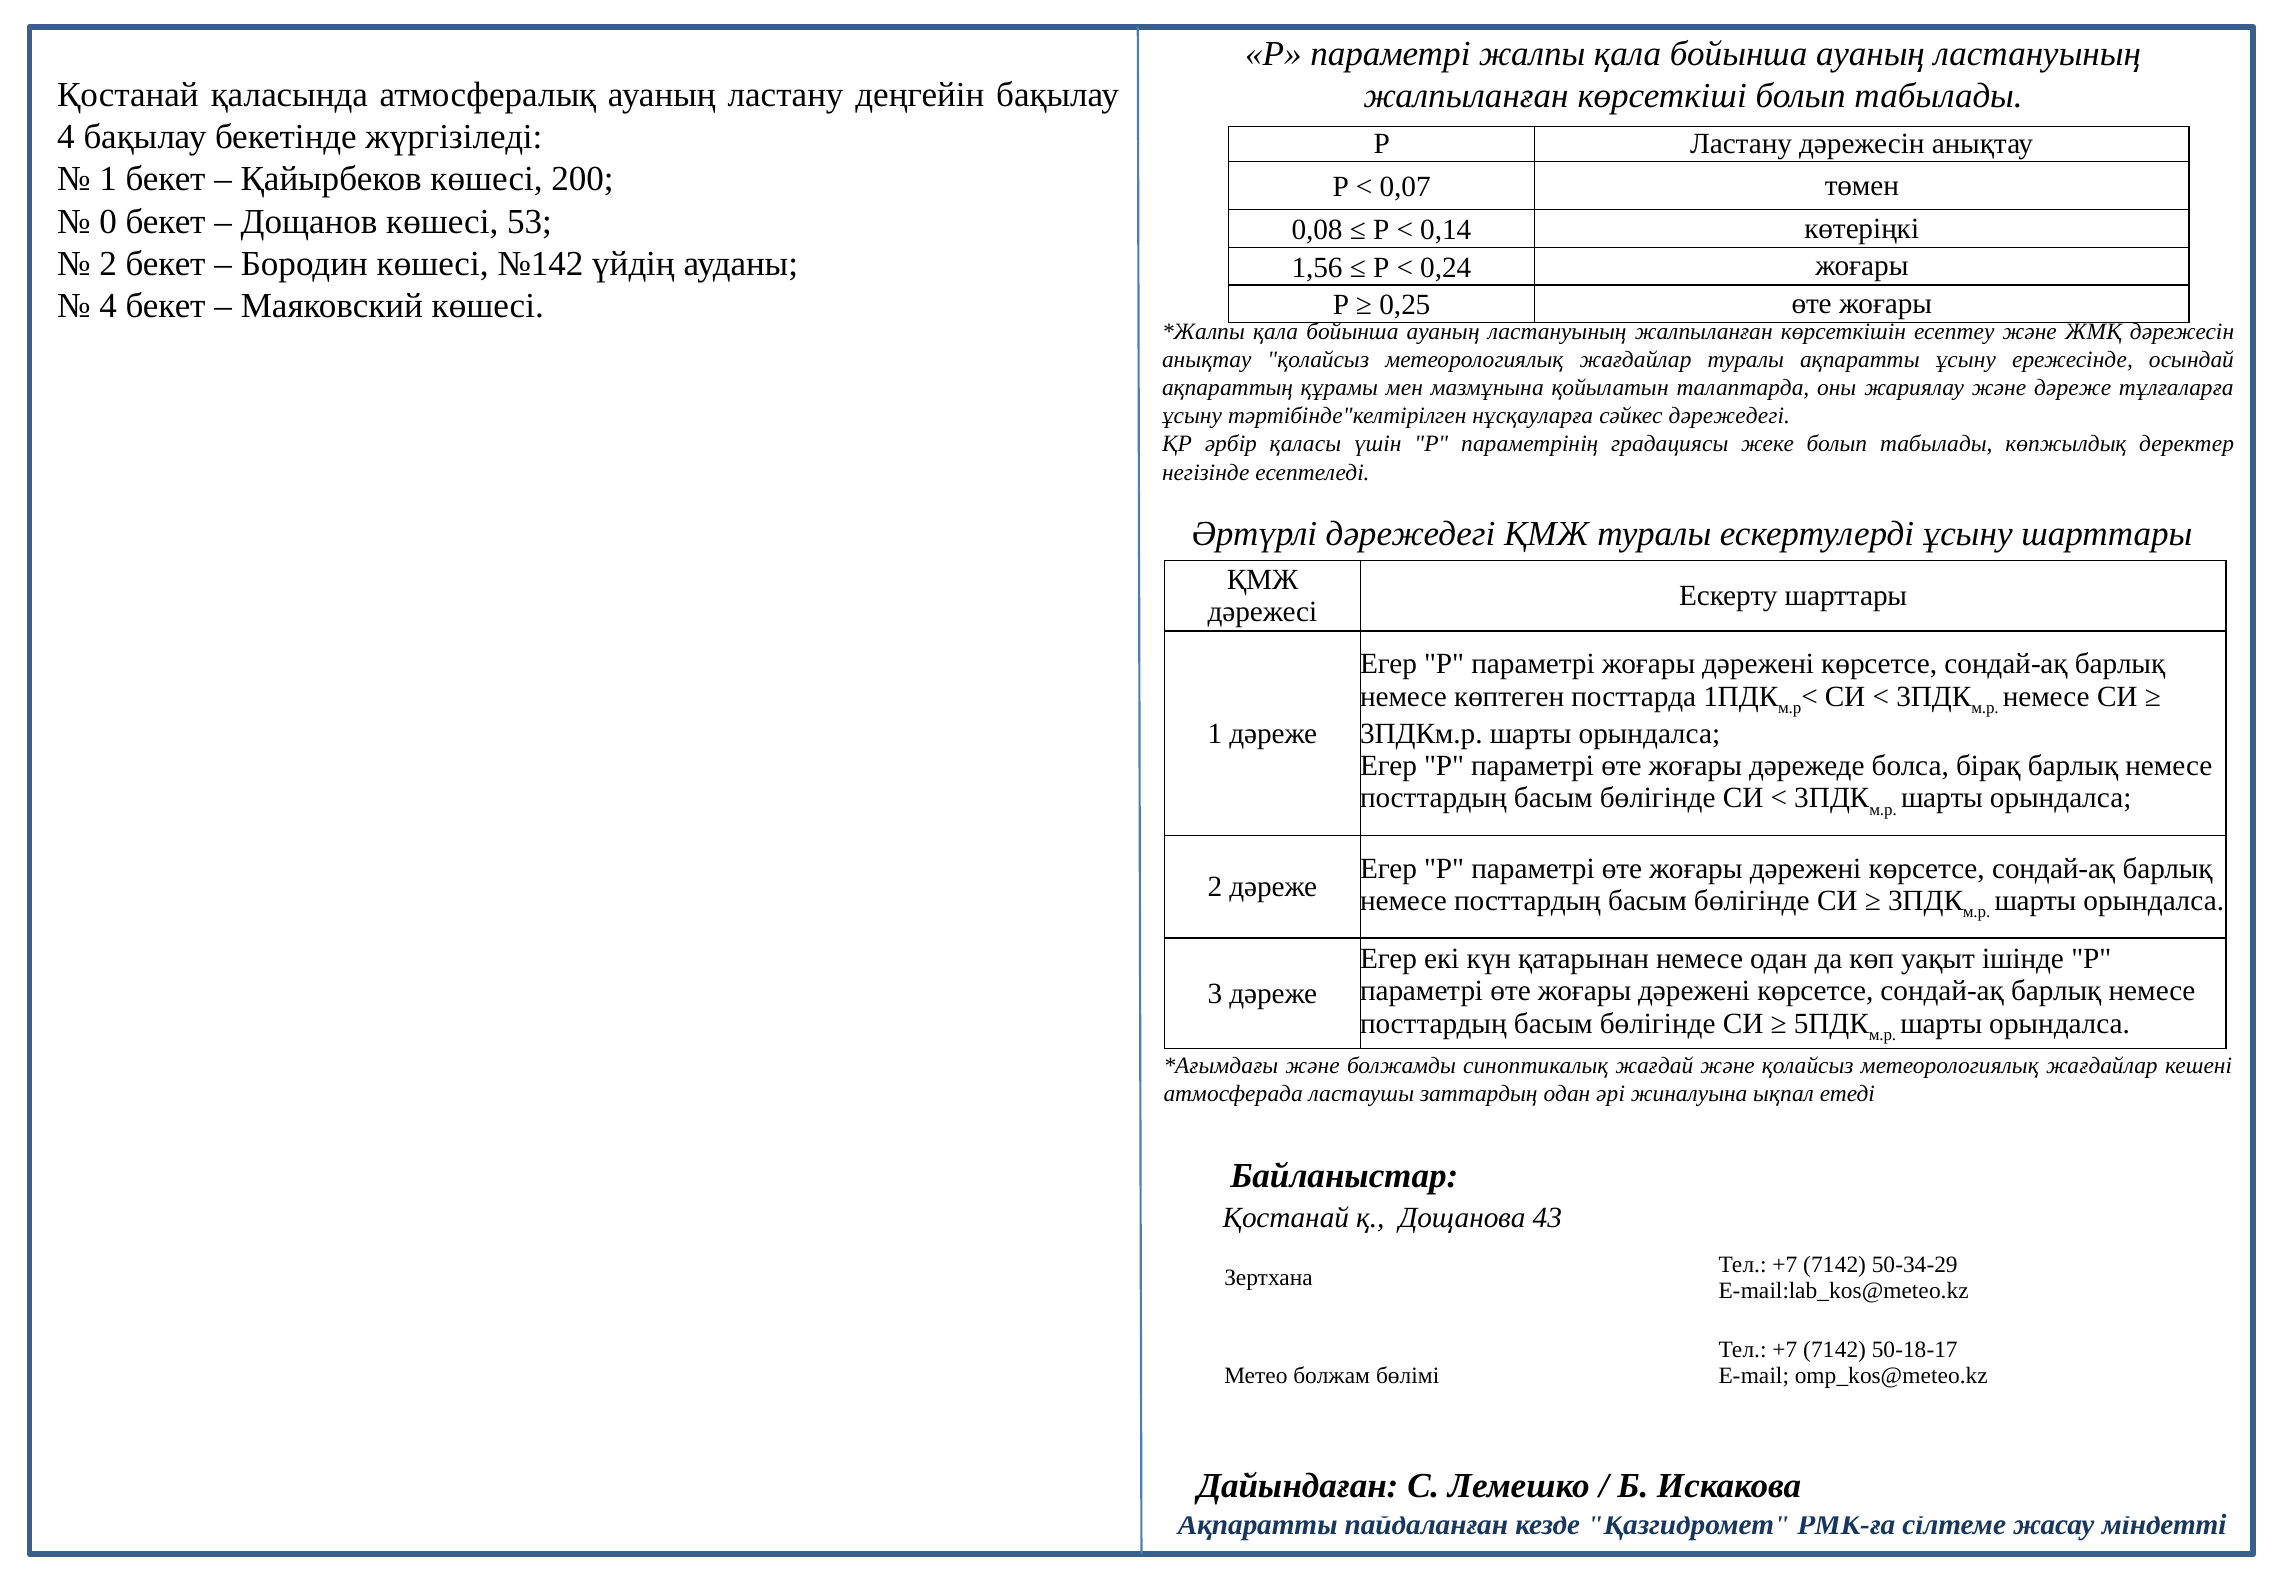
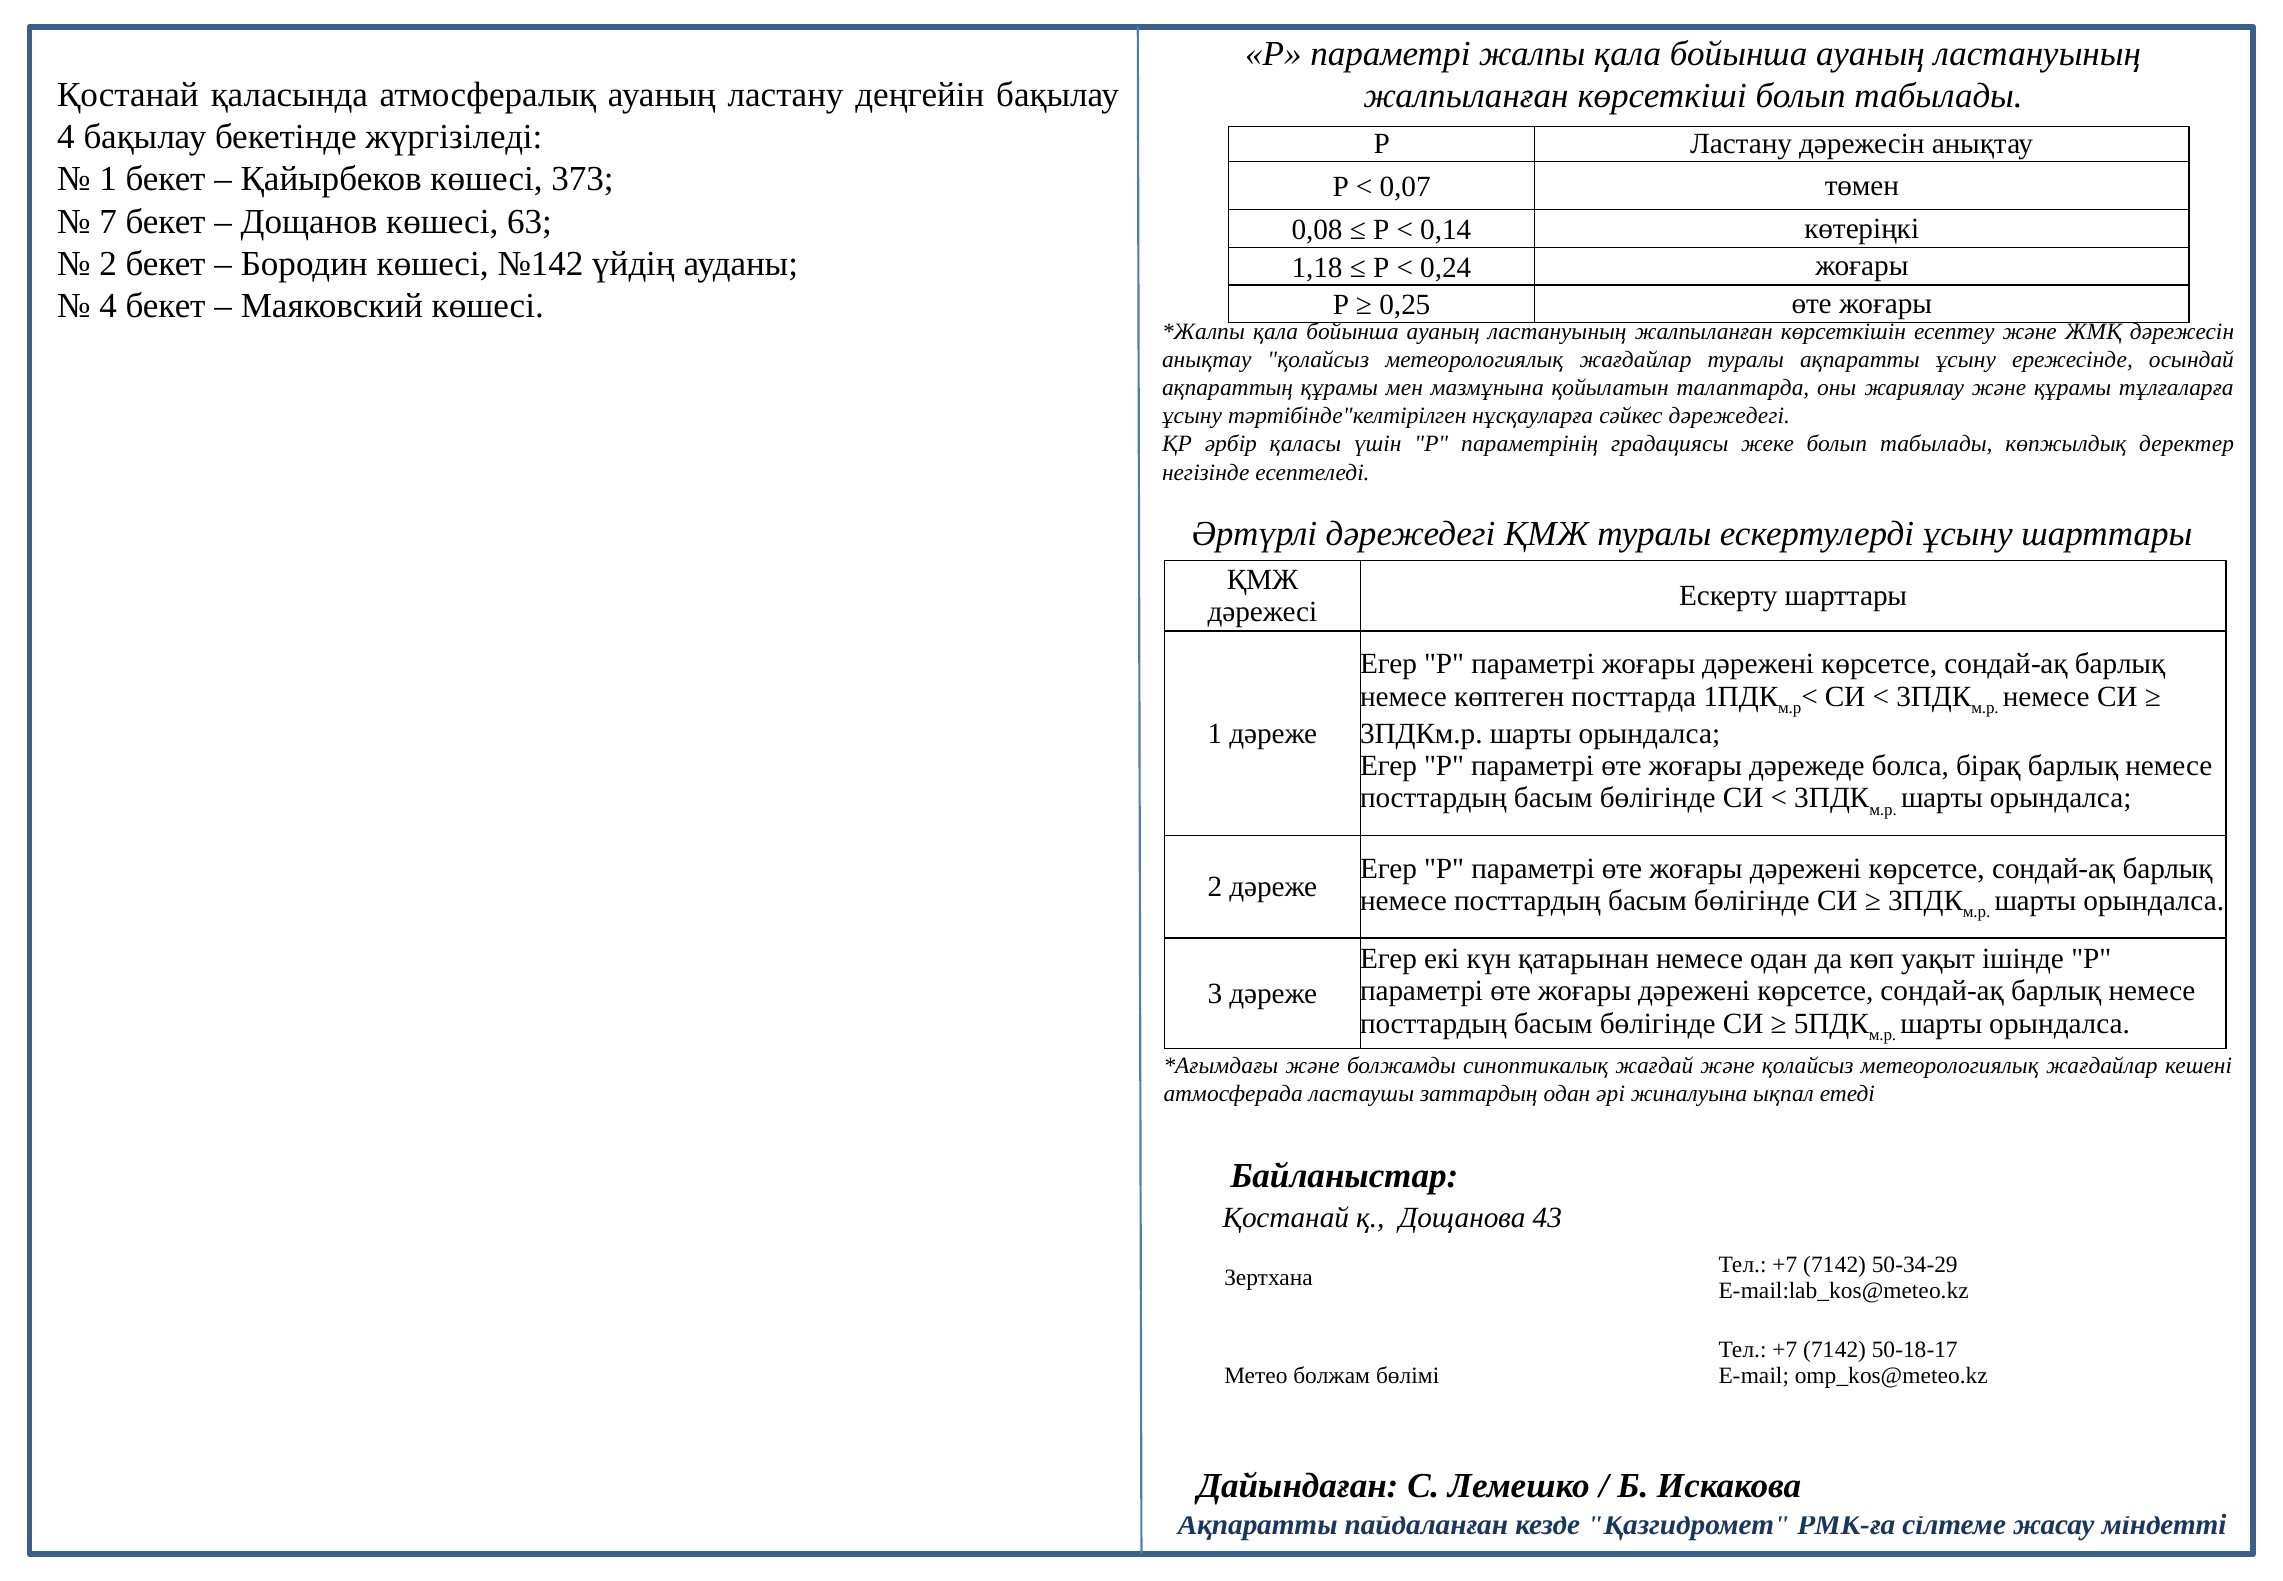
200: 200 -> 373 (583, 179)
0: 0 -> 7 (108, 221)
53: 53 -> 63 (530, 221)
1,56: 1,56 -> 1,18 (1317, 267)
және дәреже: дәреже -> құрамы (2073, 388)
